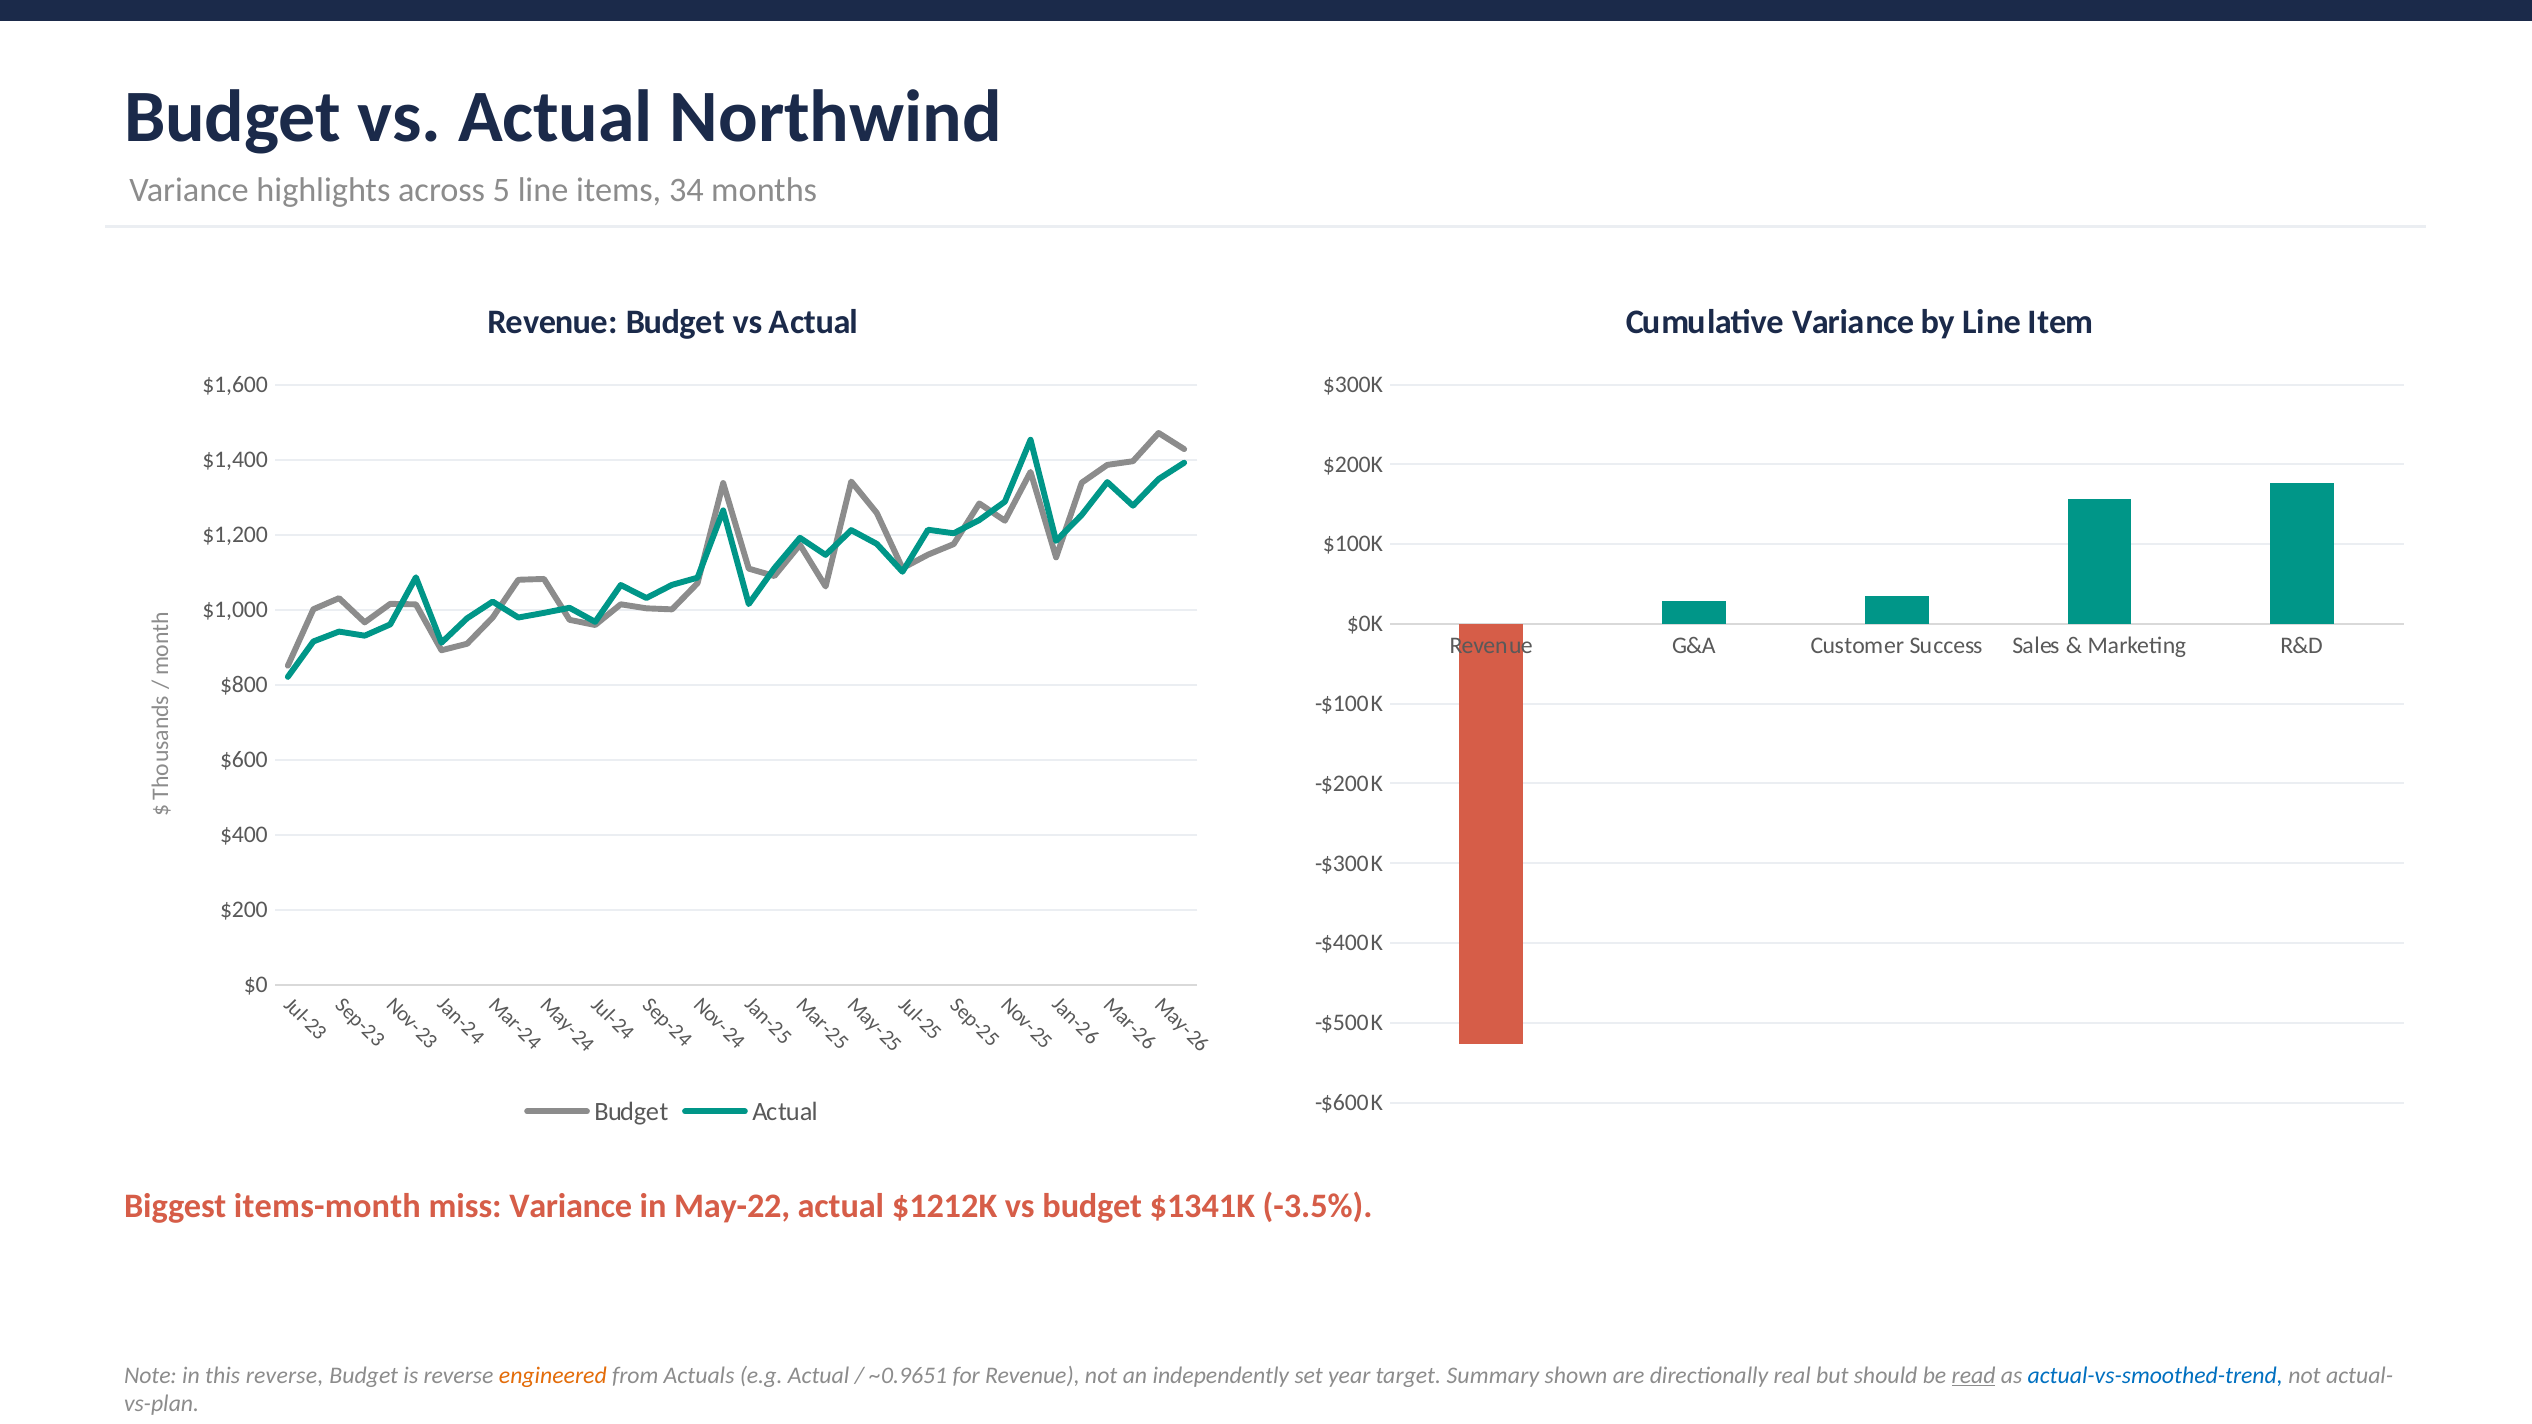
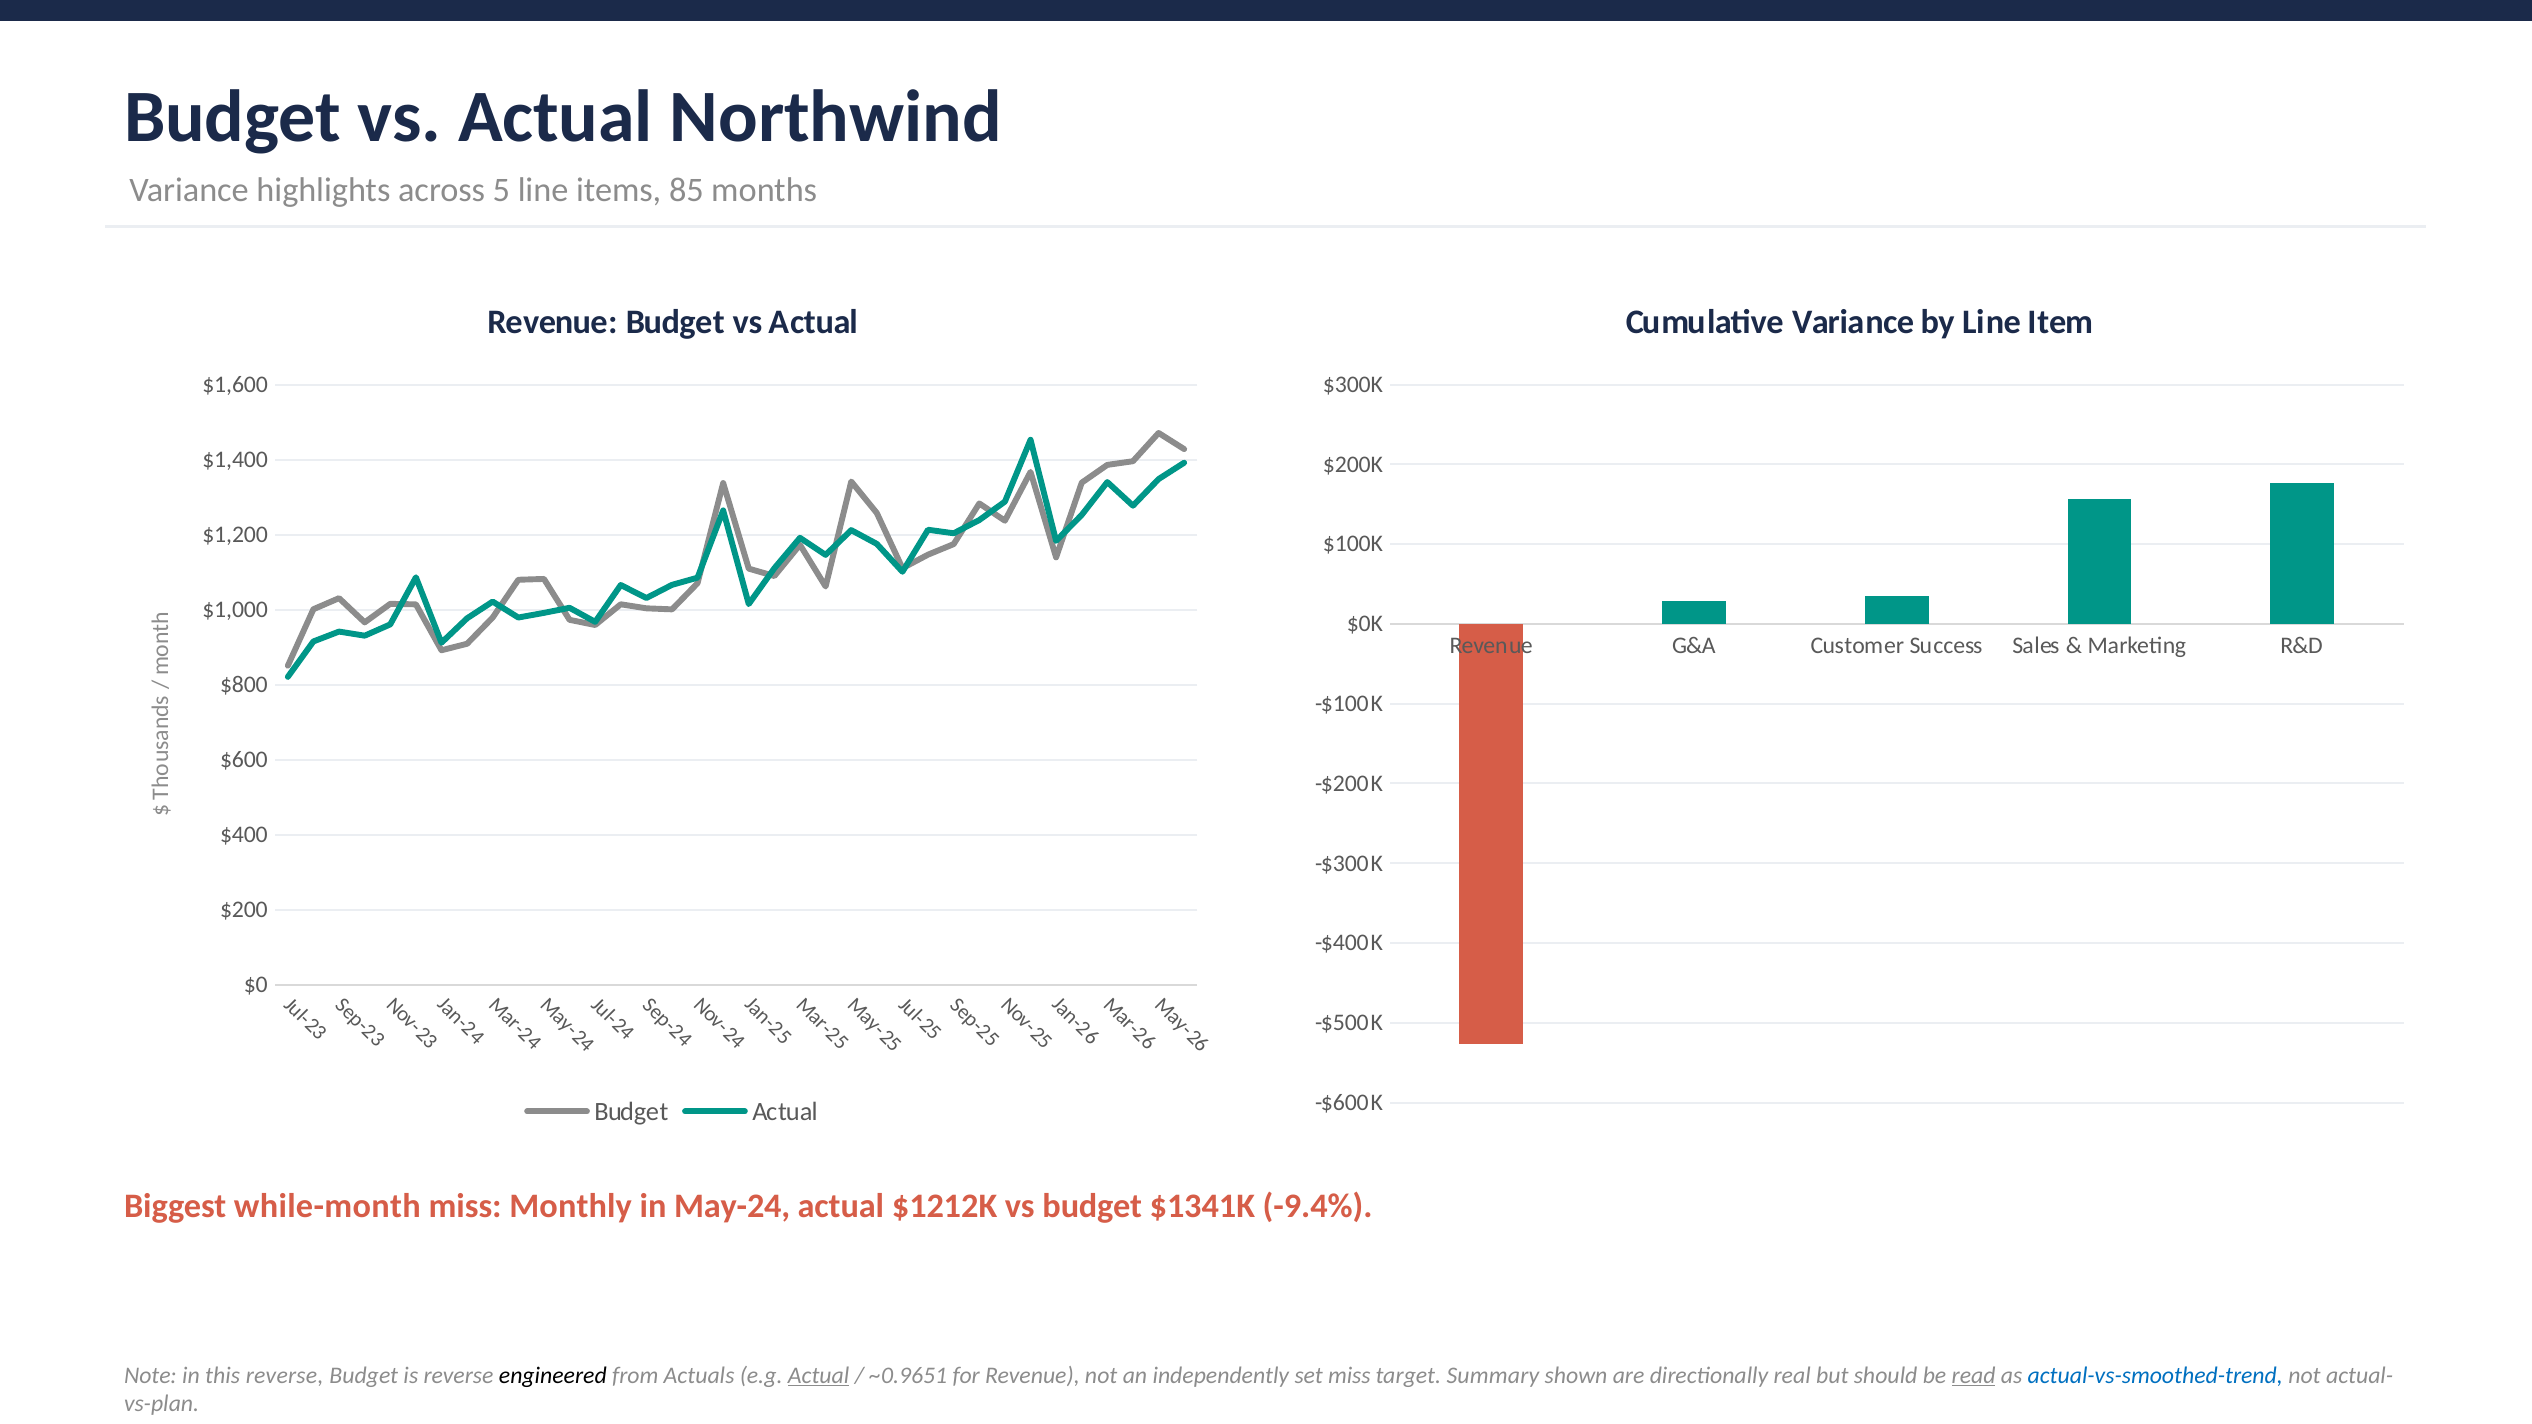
34: 34 -> 85 (686, 191)
items-month: items-month -> while-month (327, 1206)
miss Variance: Variance -> Monthly (571, 1206)
May-22: May-22 -> May-24 (732, 1206)
-3.5%: -3.5% -> -9.4% (1318, 1206)
engineered colour: orange -> black (553, 1376)
Actual underline: none -> present (819, 1376)
set year: year -> miss (1349, 1376)
